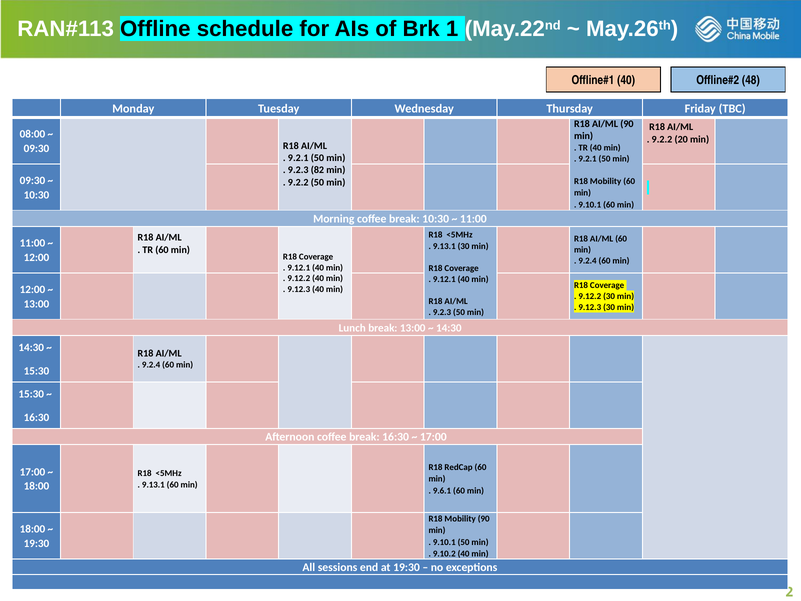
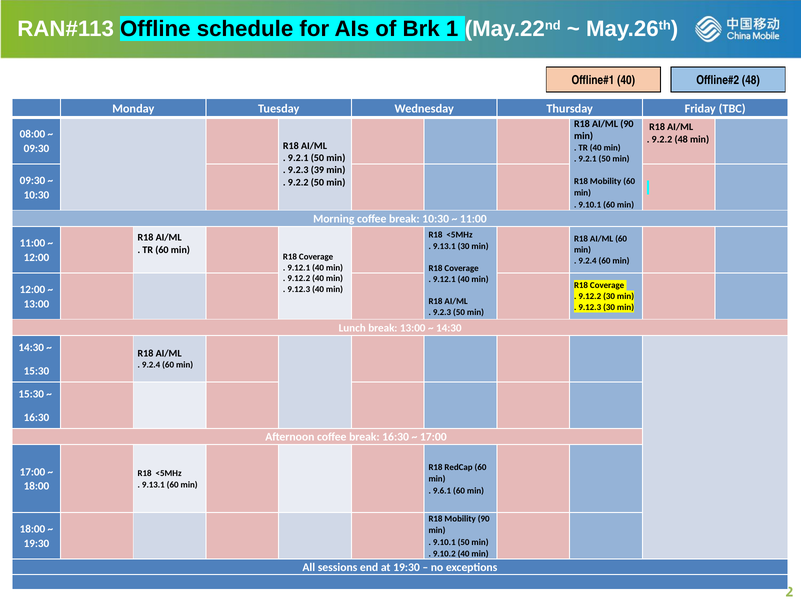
9.2.2 20: 20 -> 48 (681, 139)
82: 82 -> 39 (317, 170)
